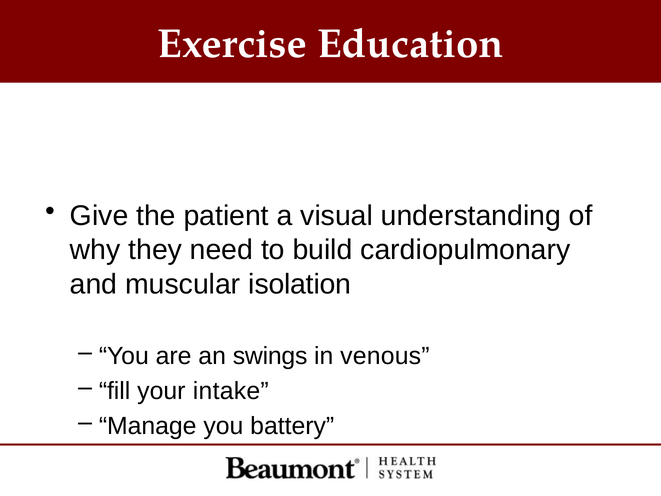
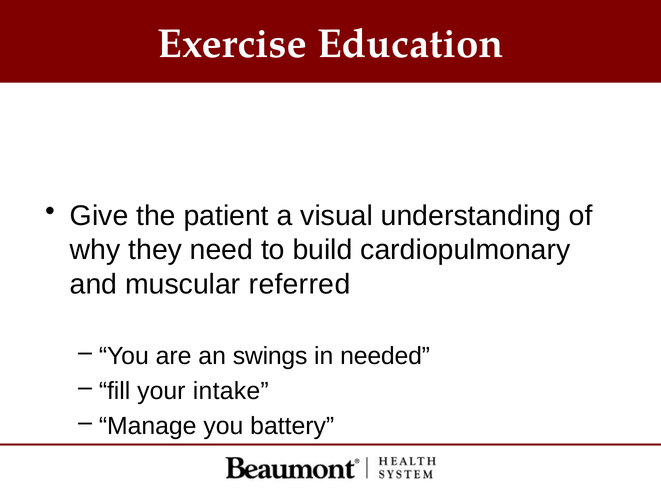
isolation: isolation -> referred (300, 284)
venous: venous -> needed (385, 356)
